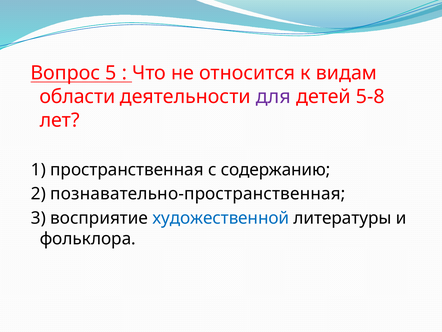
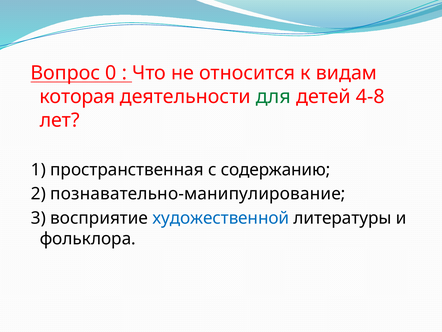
5: 5 -> 0 (111, 73)
области: области -> которая (77, 97)
для colour: purple -> green (273, 97)
5-8: 5-8 -> 4-8 (370, 97)
познавательно-пространственная: познавательно-пространственная -> познавательно-манипулирование (198, 194)
